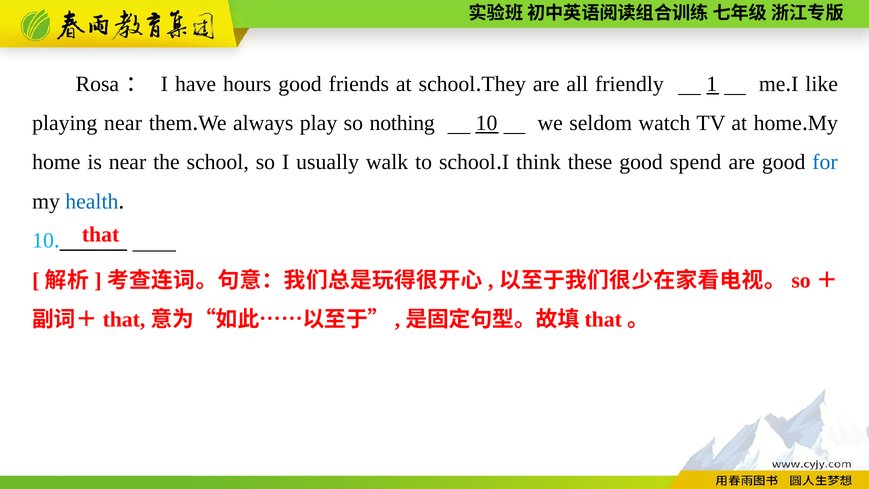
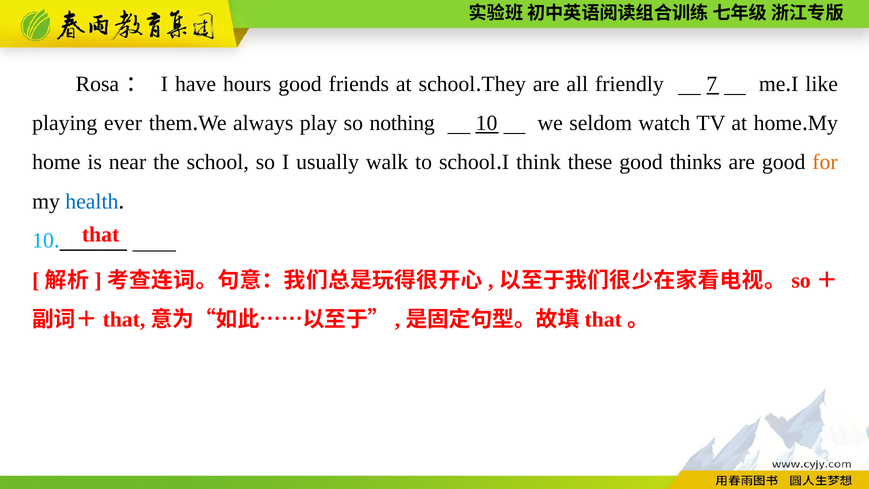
1: 1 -> 7 (712, 84)
playing near: near -> ever (123, 123)
spend: spend -> thinks (696, 162)
for colour: blue -> orange (825, 162)
